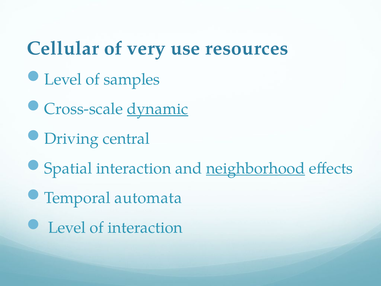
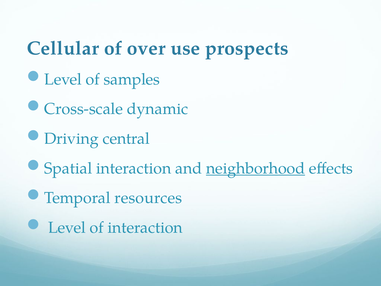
very: very -> over (146, 48)
resources: resources -> prospects (247, 48)
dynamic underline: present -> none (158, 109)
automata: automata -> resources (148, 198)
